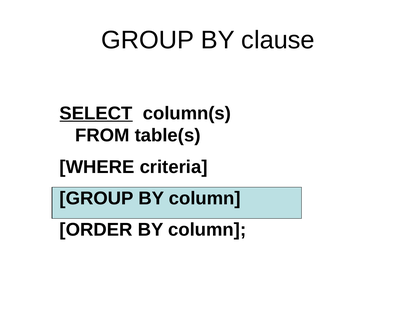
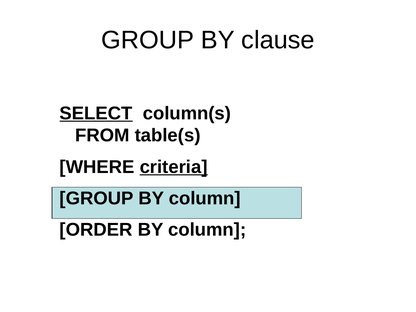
criteria underline: none -> present (174, 167)
